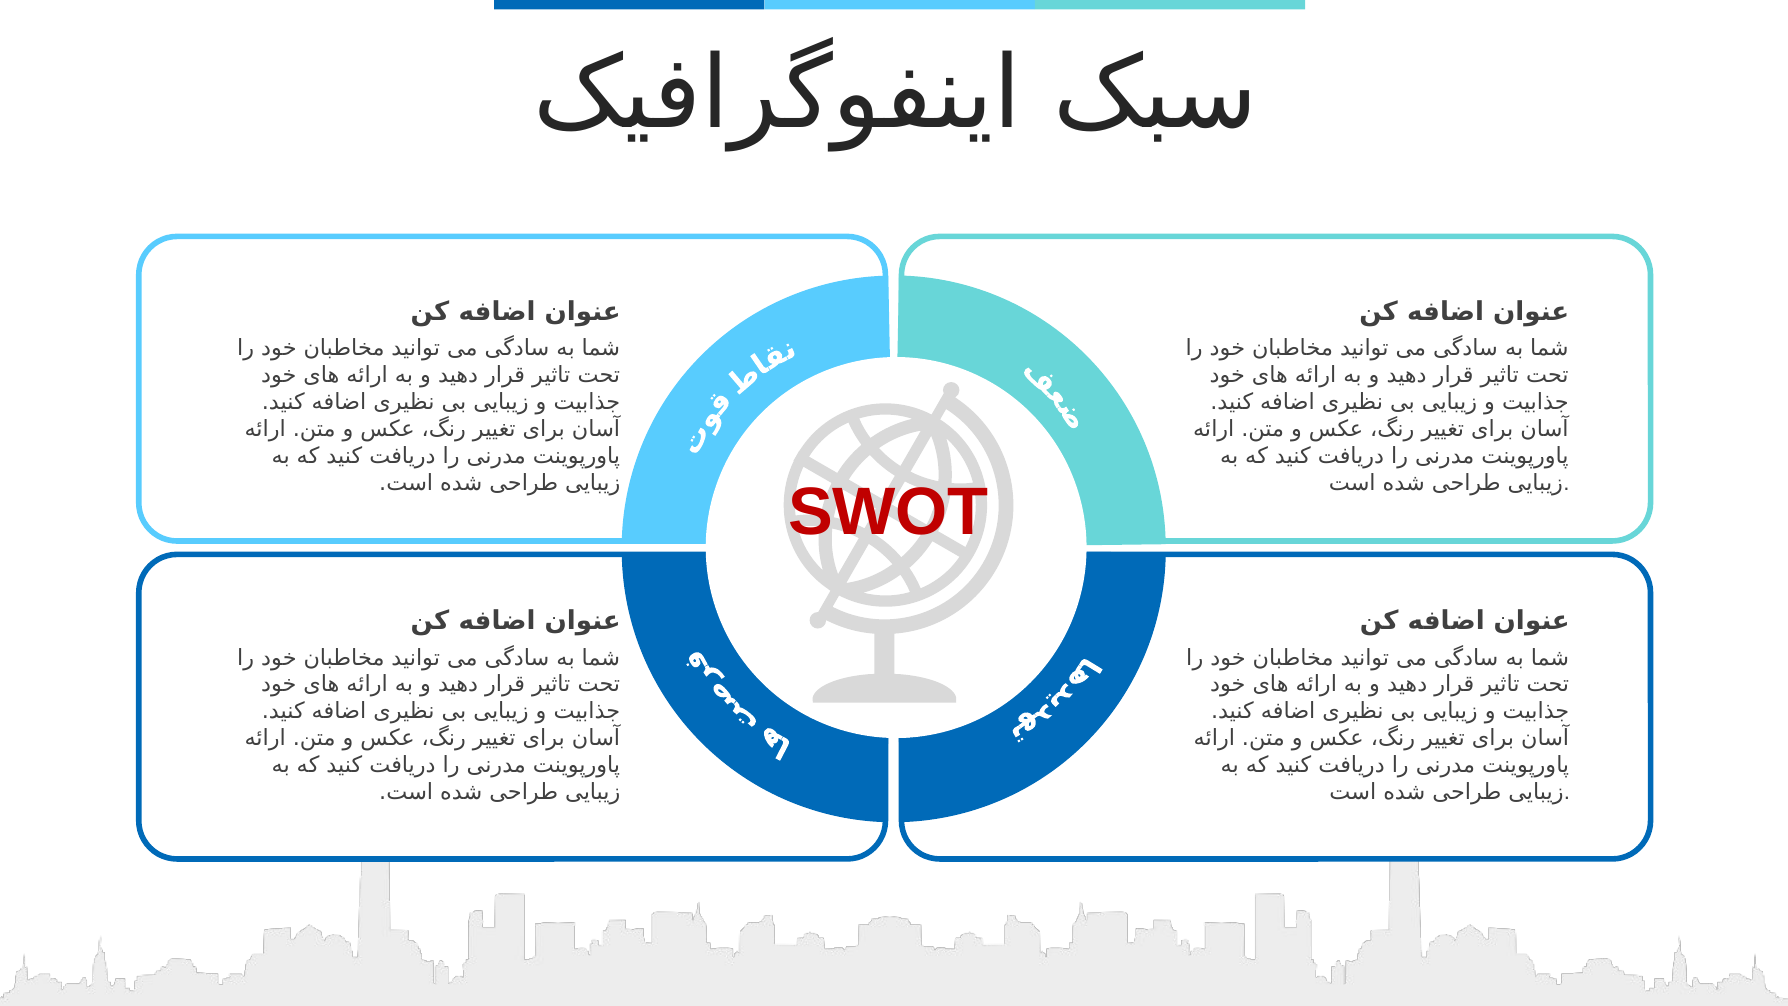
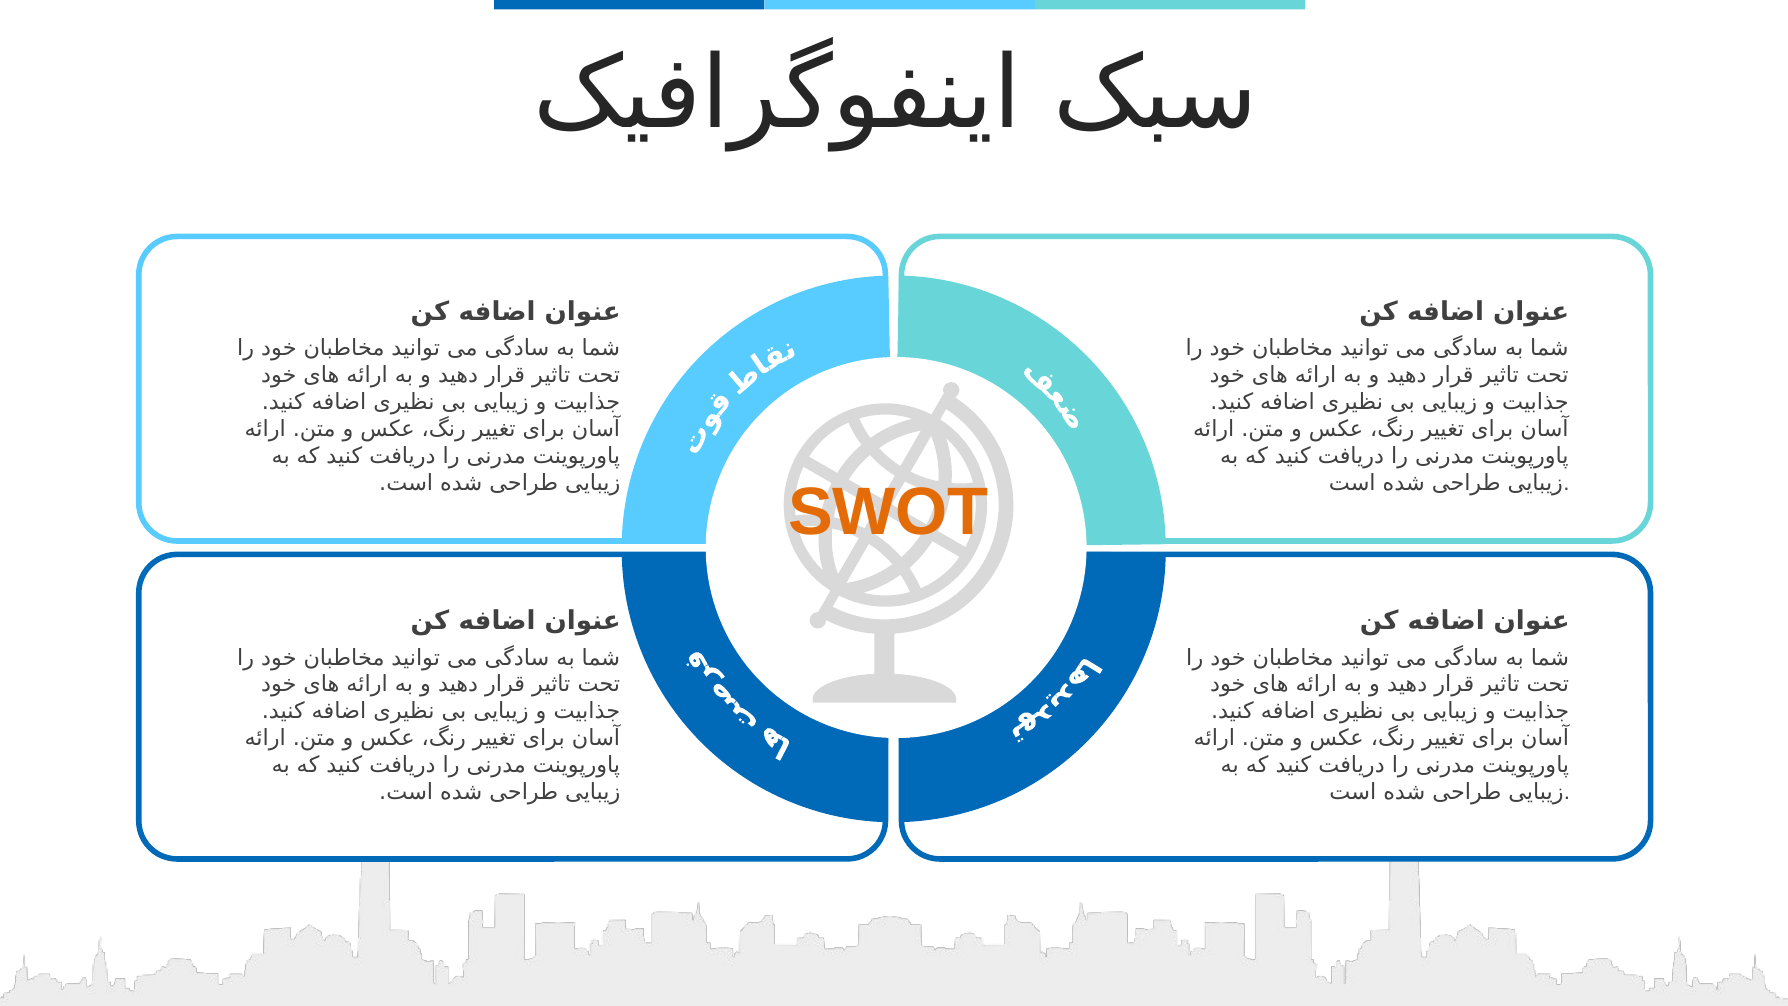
SWOT colour: red -> orange (888, 512)
